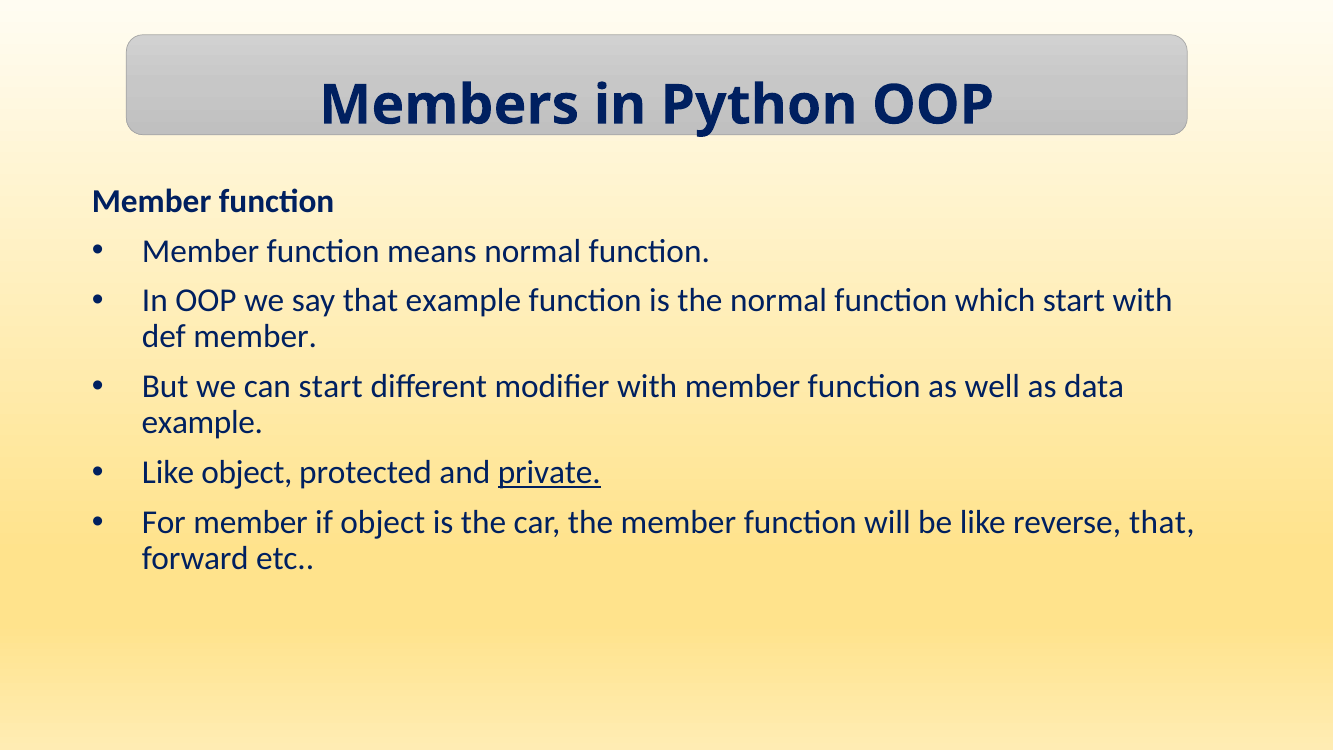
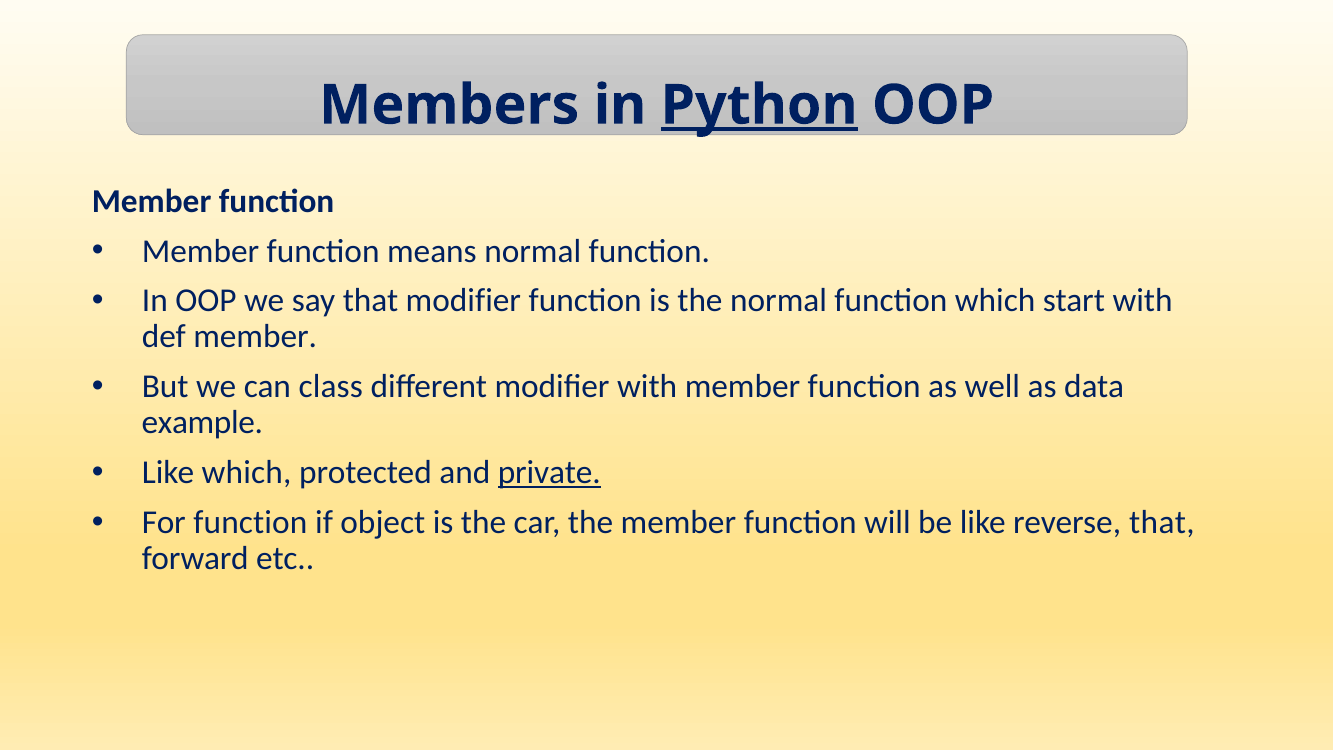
Python underline: none -> present (759, 105)
that example: example -> modifier (463, 301)
can start: start -> class (331, 387)
Like object: object -> which (247, 473)
For member: member -> function (250, 522)
